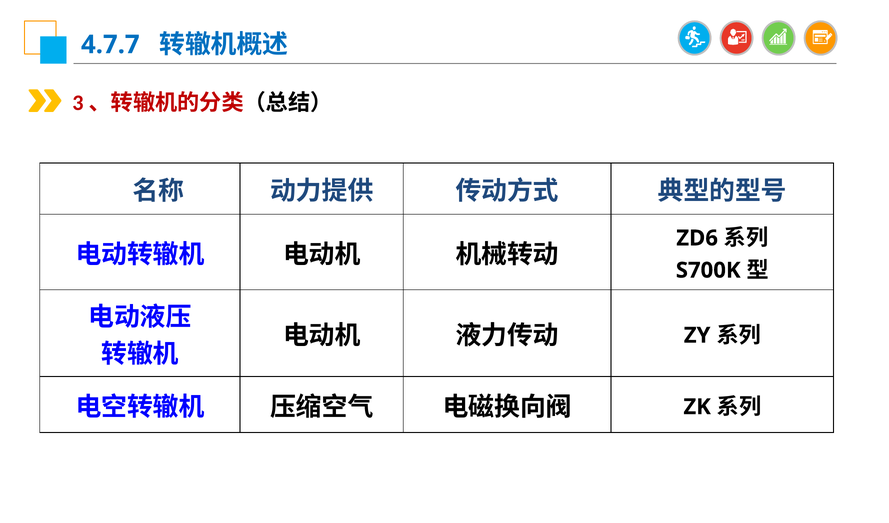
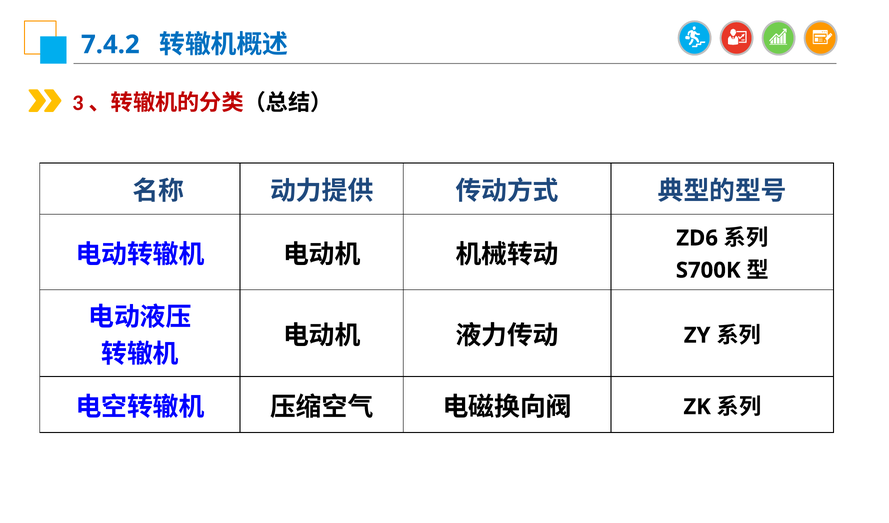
4.7.7: 4.7.7 -> 7.4.2 (110, 45)
